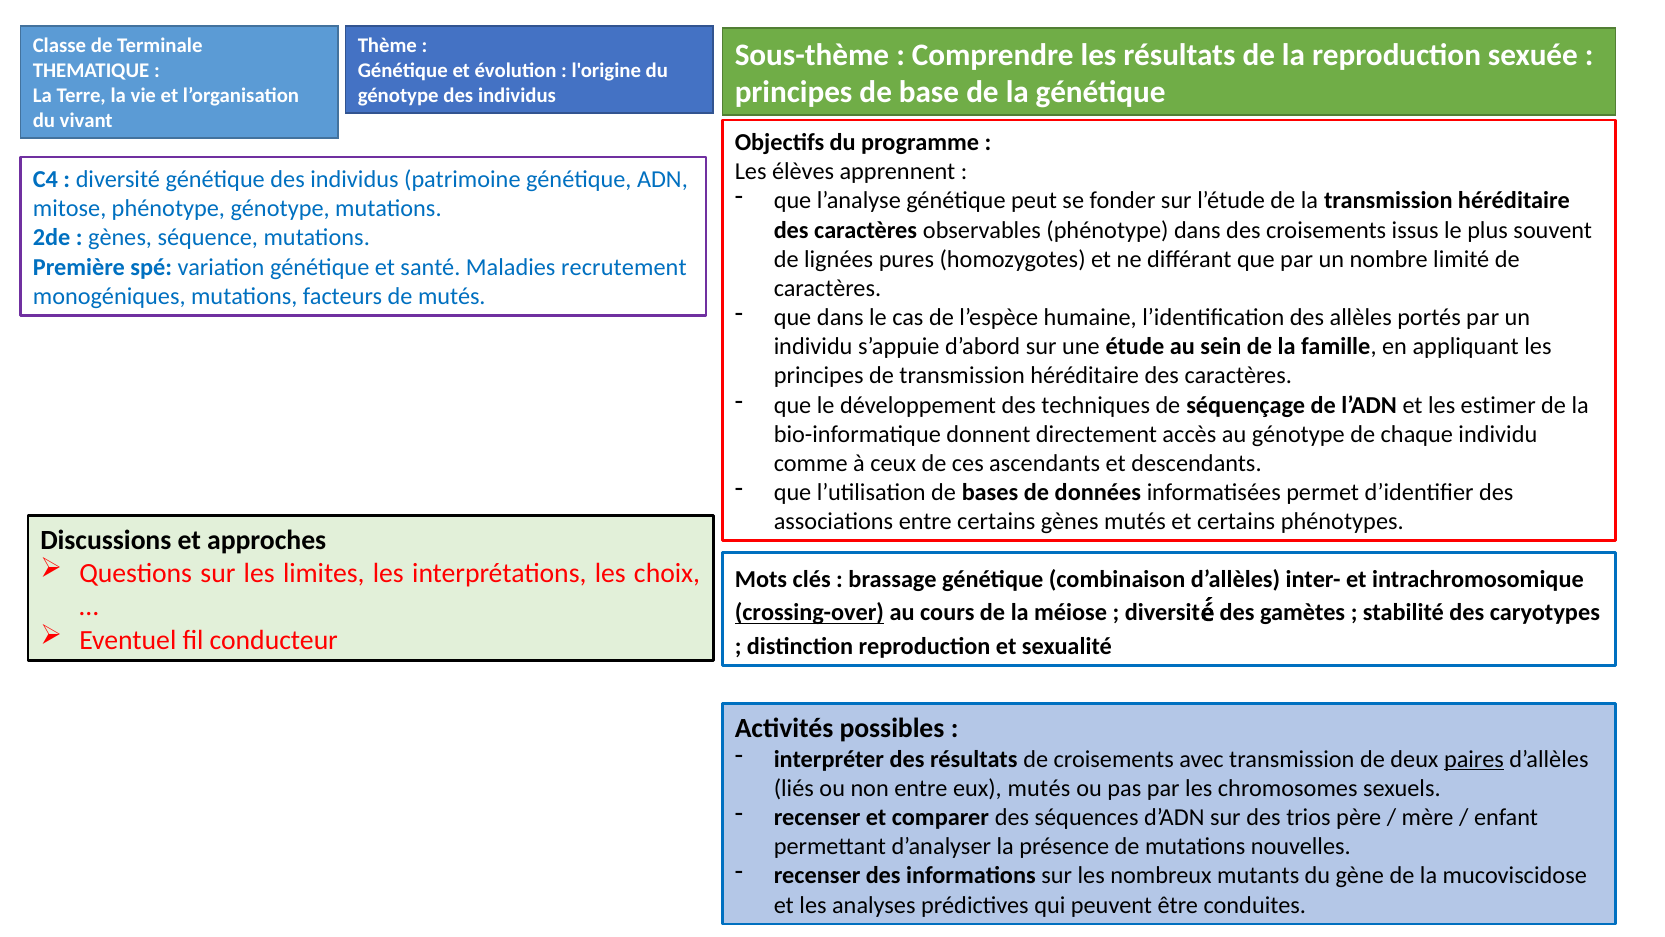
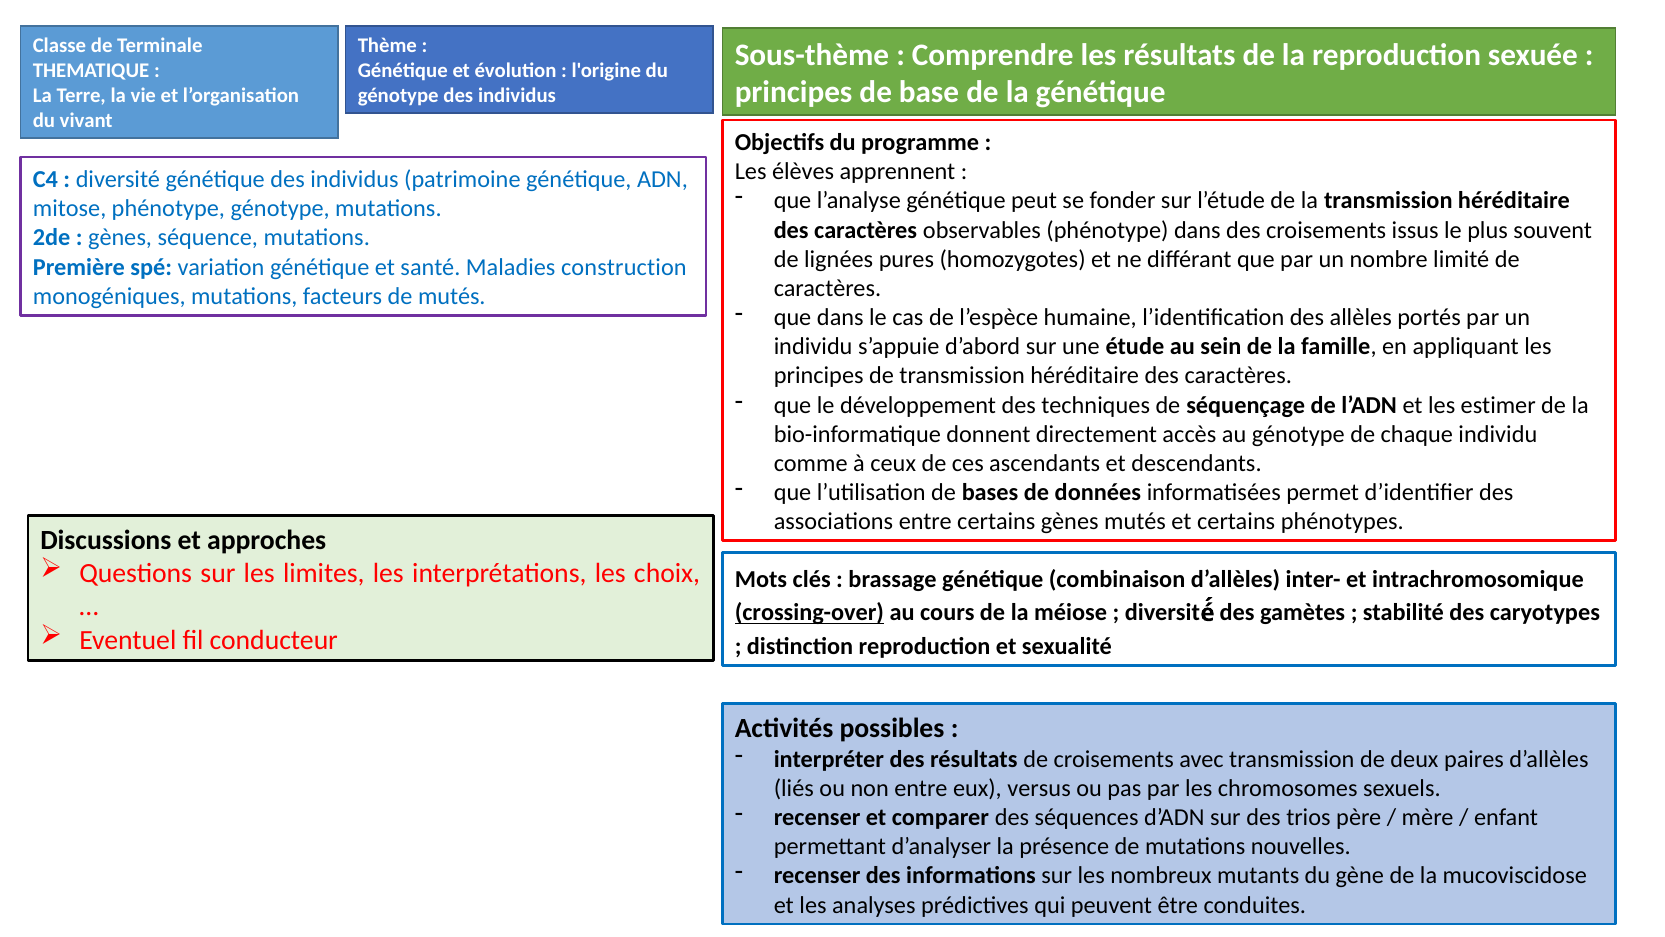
recrutement: recrutement -> construction (624, 267)
paires underline: present -> none (1474, 759)
eux mutés: mutés -> versus (1039, 788)
